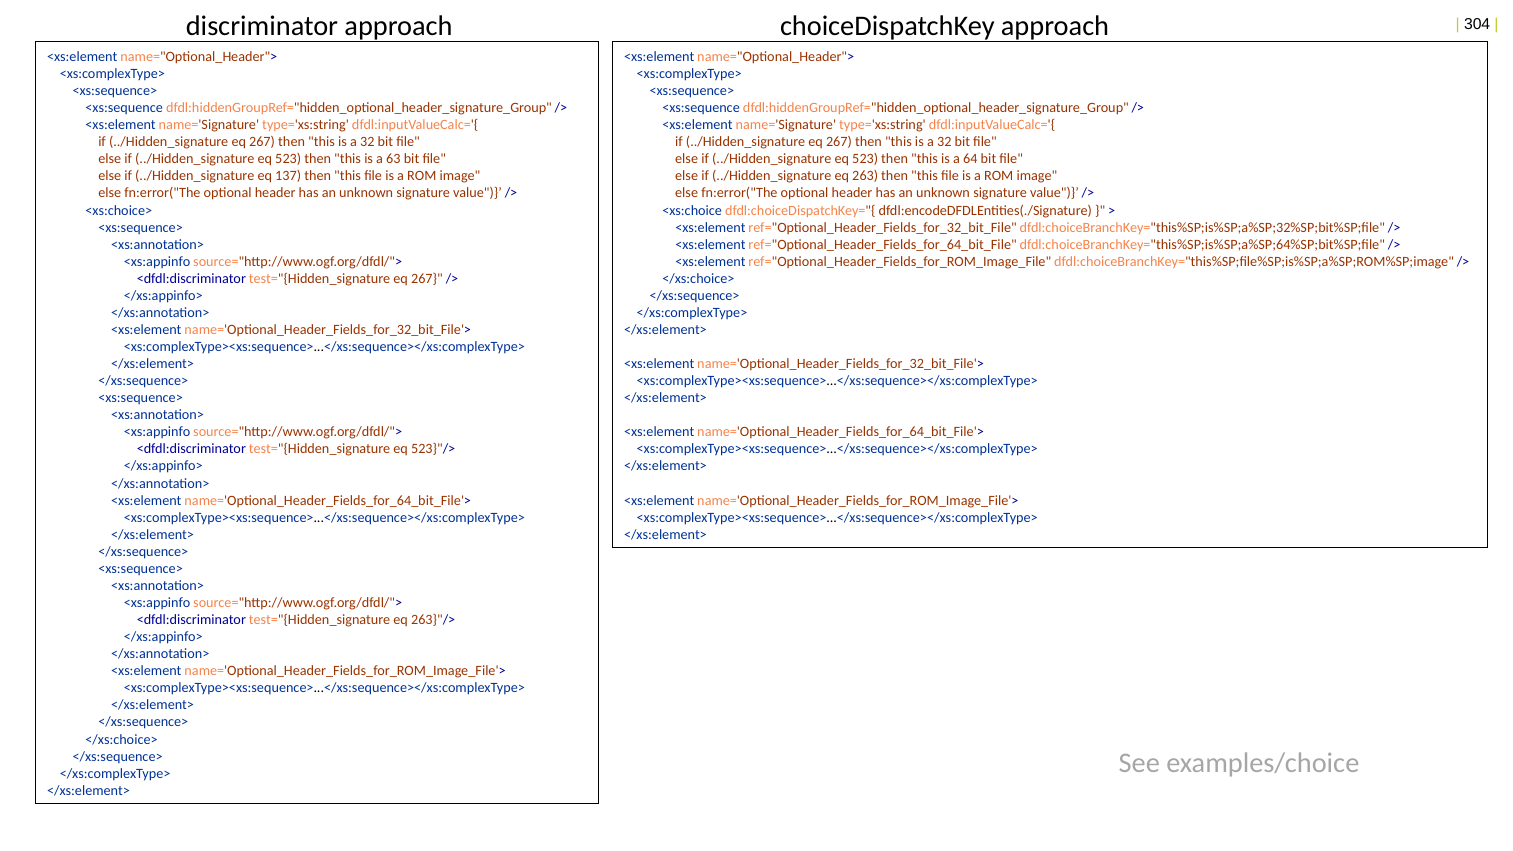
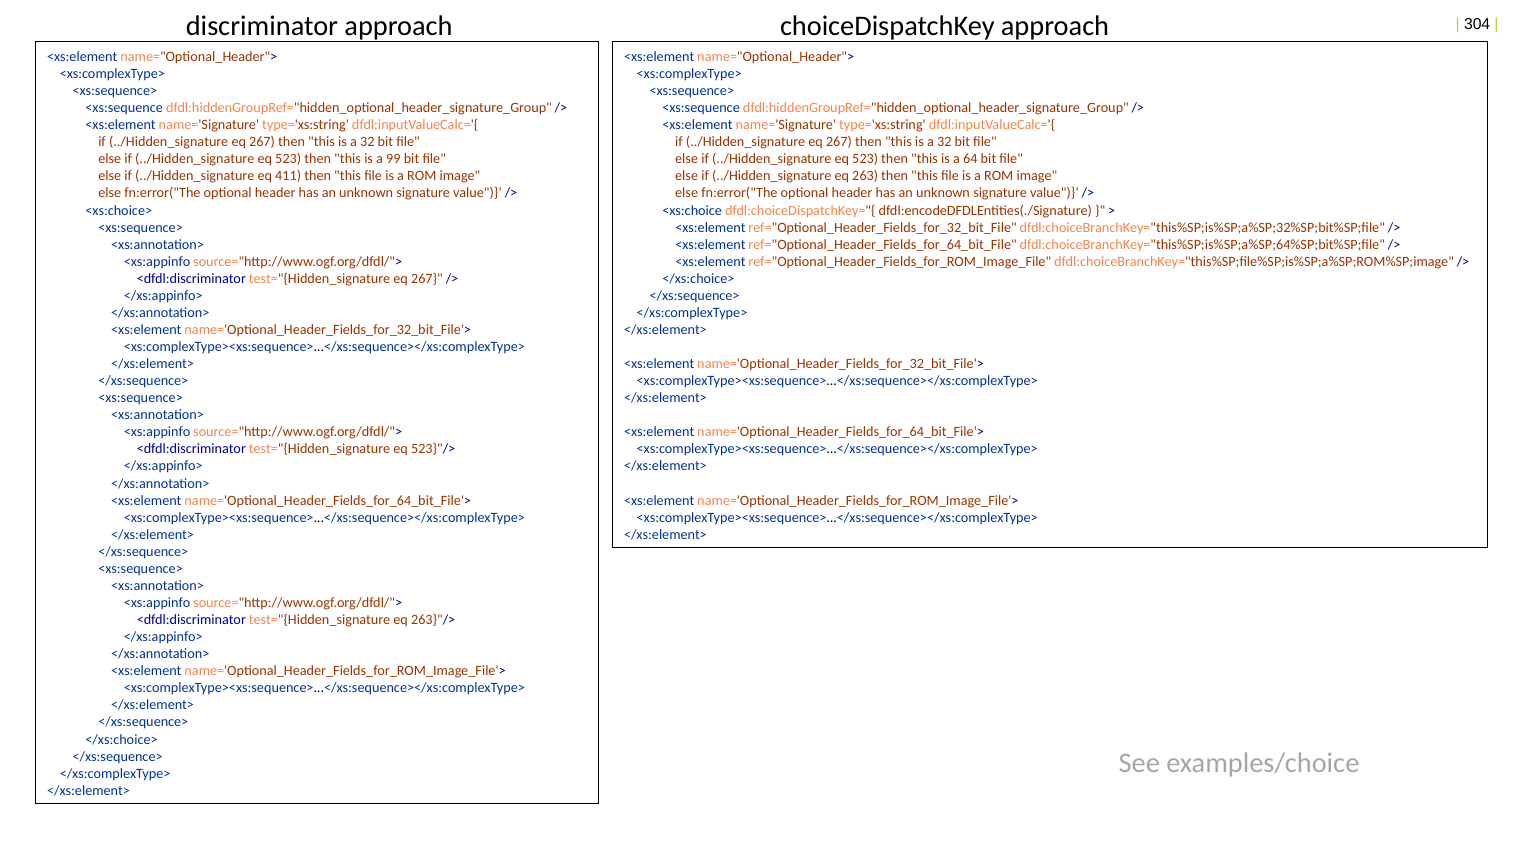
63: 63 -> 99 (393, 159)
137: 137 -> 411 (288, 176)
